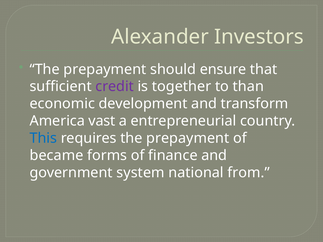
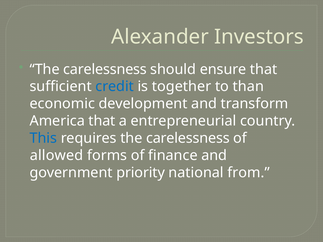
prepayment: prepayment -> carelessness (105, 69)
credit colour: purple -> blue (115, 87)
America vast: vast -> that (102, 121)
requires the prepayment: prepayment -> carelessness (188, 138)
became: became -> allowed (57, 156)
system: system -> priority (141, 173)
